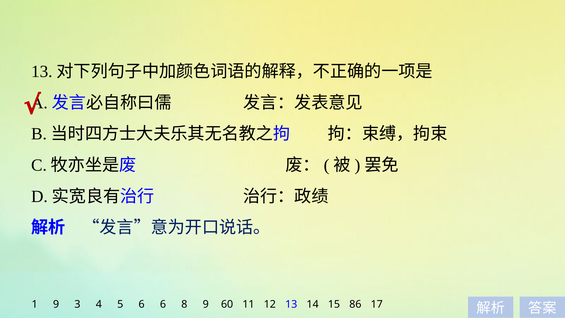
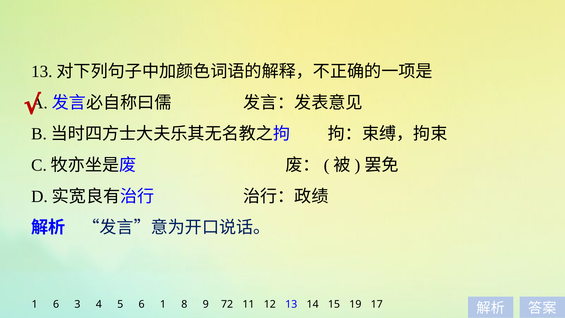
1 9: 9 -> 6 (56, 304)
6 6: 6 -> 1 (163, 304)
60: 60 -> 72 (227, 304)
86: 86 -> 19 (355, 304)
